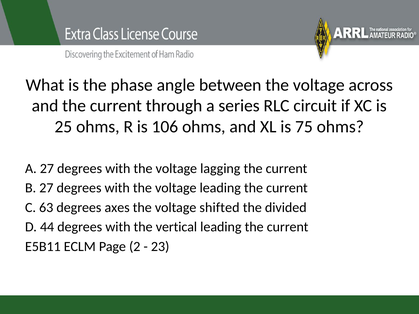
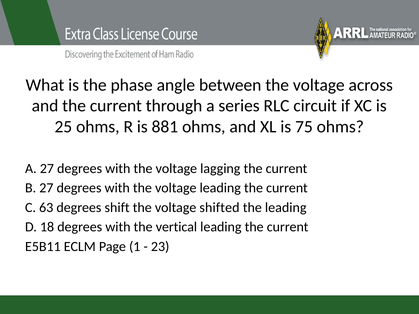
106: 106 -> 881 (165, 127)
axes: axes -> shift (117, 208)
the divided: divided -> leading (286, 208)
44: 44 -> 18 (47, 227)
2: 2 -> 1 (135, 247)
